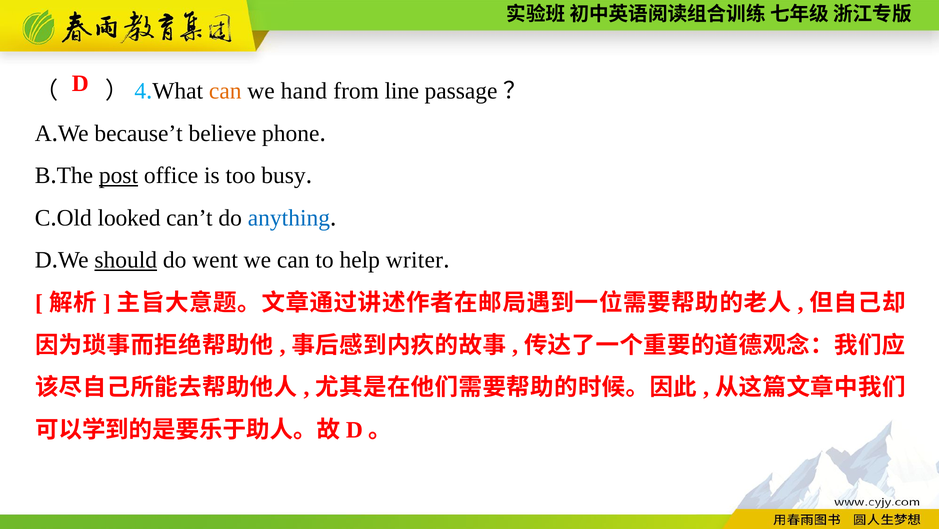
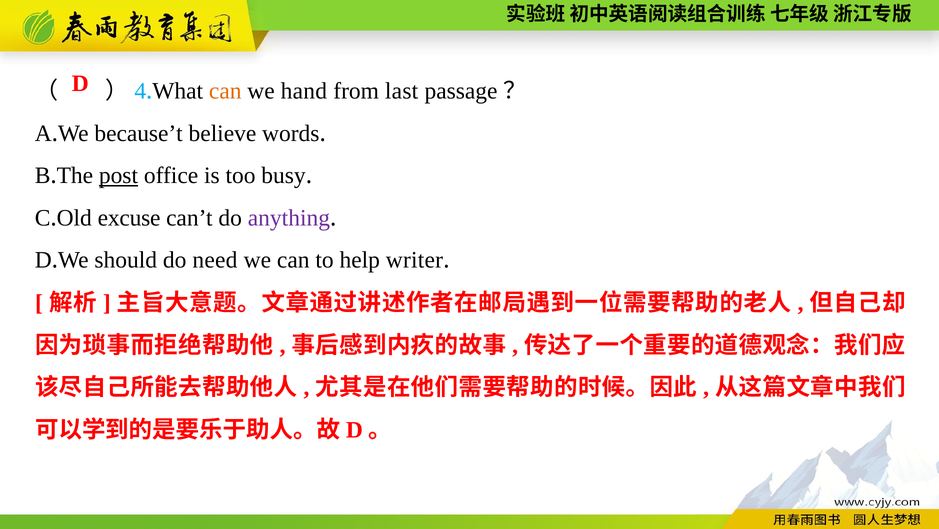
line: line -> last (402, 91)
phone: phone -> words (291, 133)
looked: looked -> excuse (129, 218)
anything colour: blue -> purple (289, 218)
should underline: present -> none (126, 260)
went: went -> need (215, 260)
